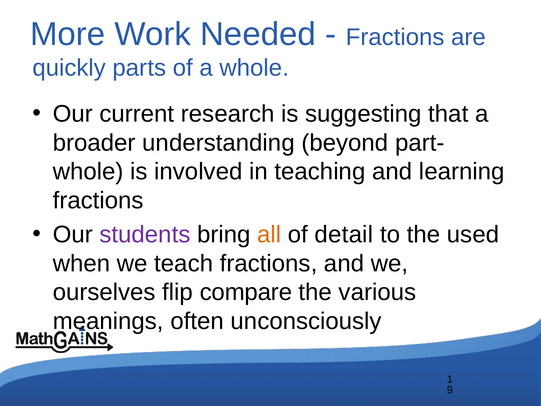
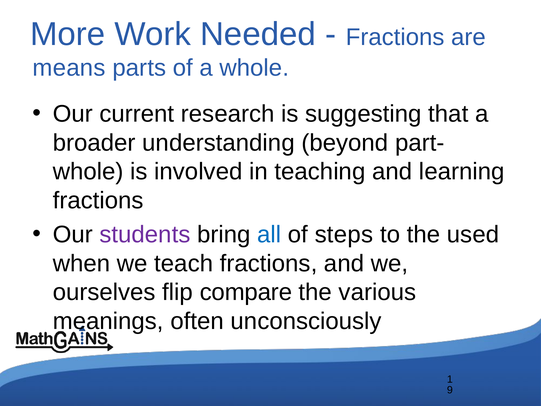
quickly: quickly -> means (69, 68)
all colour: orange -> blue (269, 234)
detail: detail -> steps (344, 234)
